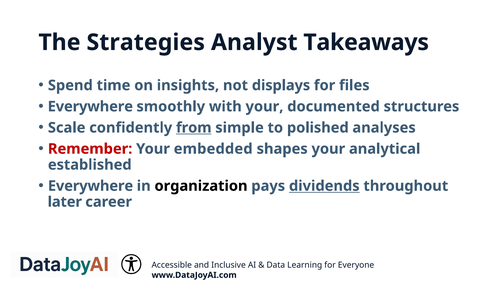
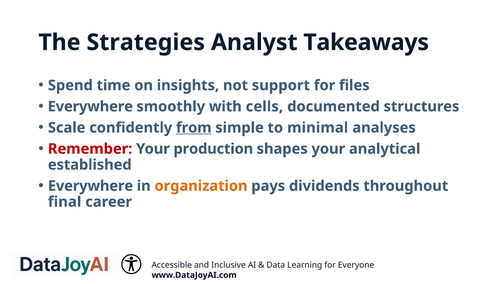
displays: displays -> support (281, 85)
with your: your -> cells (264, 106)
polished: polished -> minimal (318, 127)
embedded: embedded -> production (213, 149)
organization colour: black -> orange (201, 186)
dividends underline: present -> none (324, 186)
later: later -> final (65, 201)
